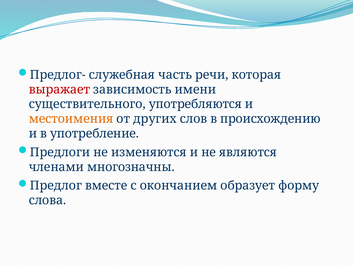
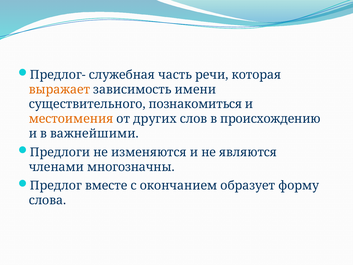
выражает colour: red -> orange (59, 89)
употребляются: употребляются -> познакомиться (195, 104)
употребление: употребление -> важнейшими (94, 133)
